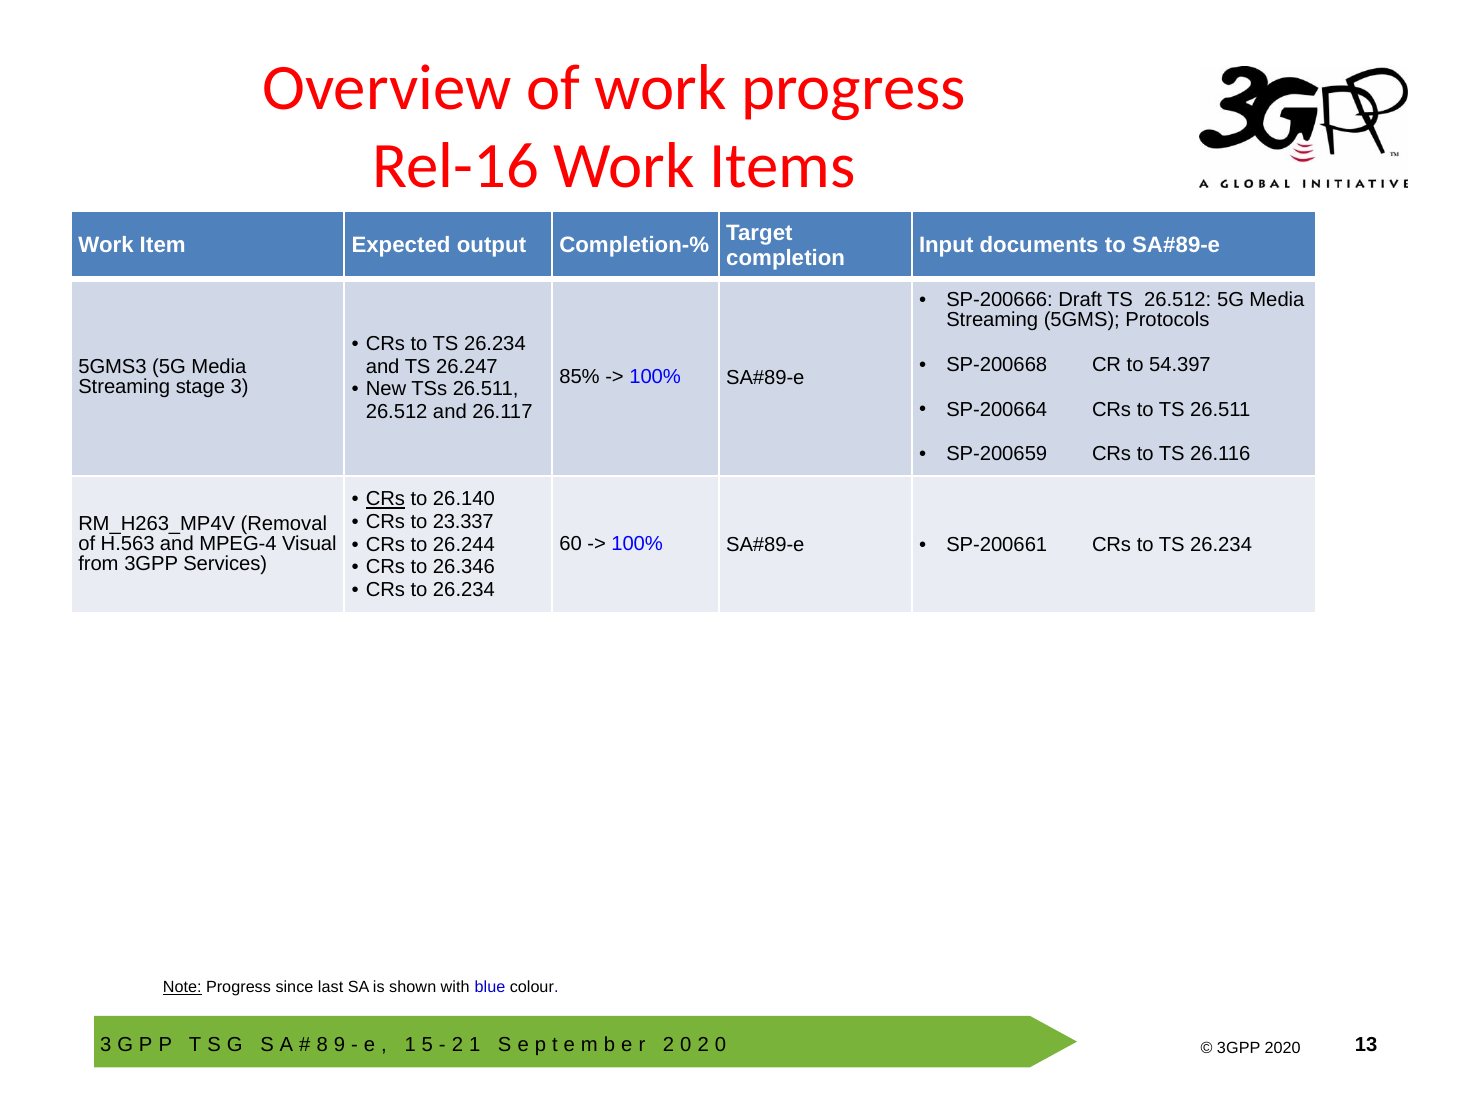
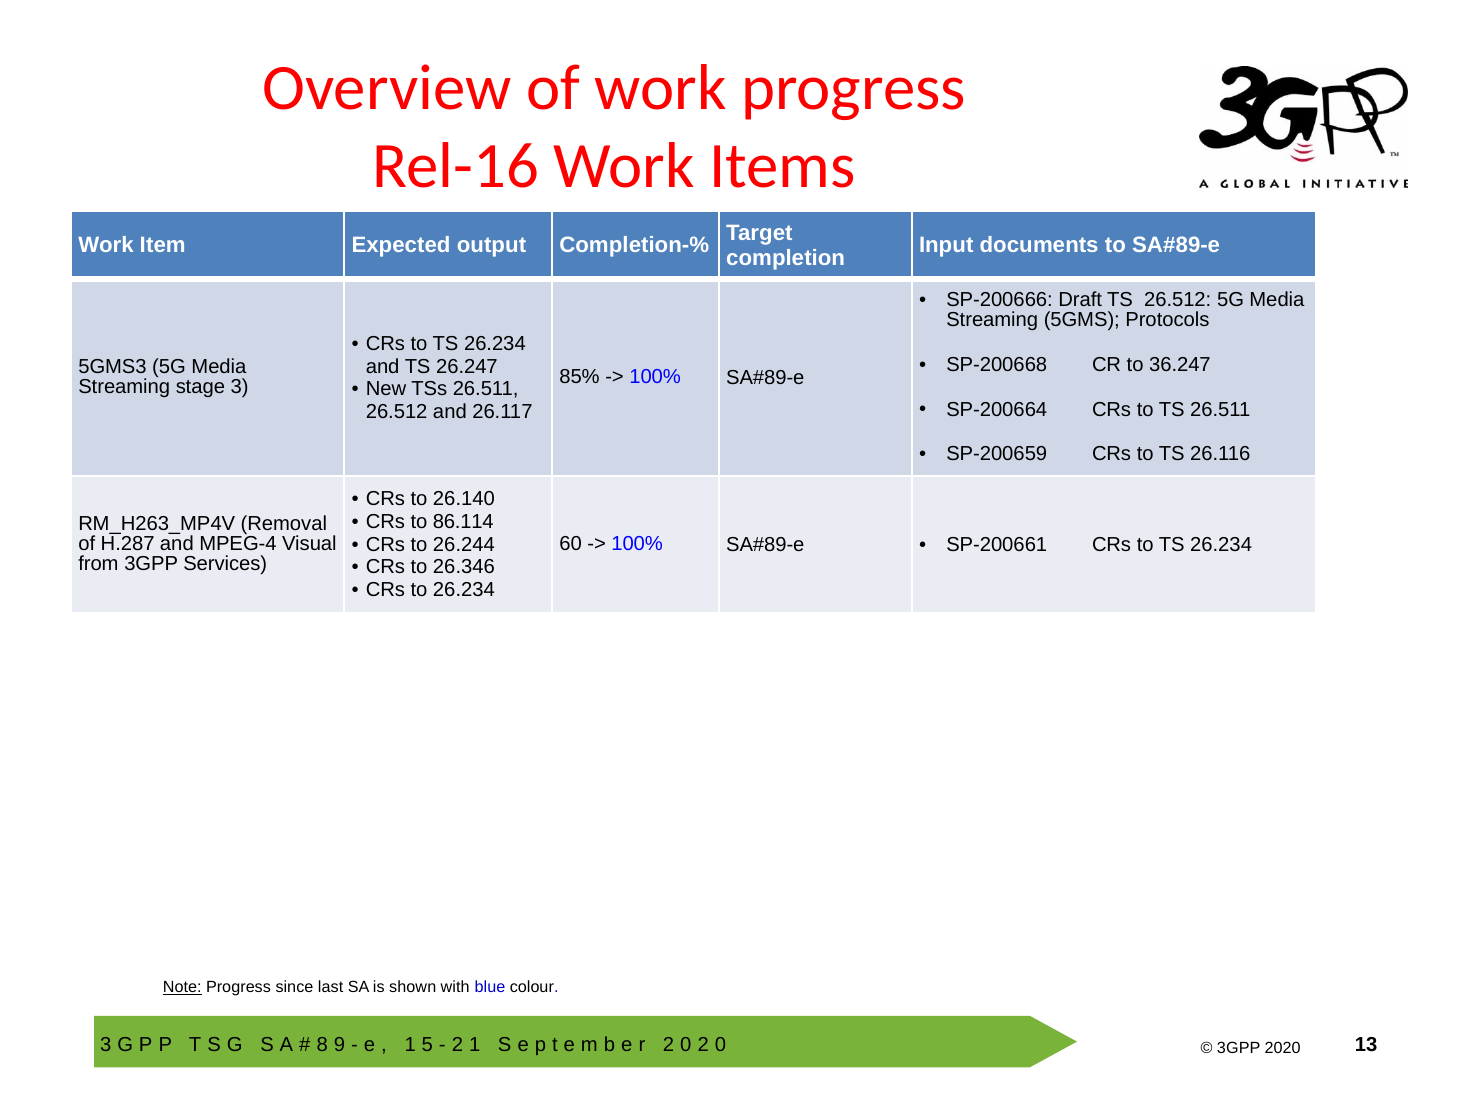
54.397: 54.397 -> 36.247 (1180, 365)
CRs underline: present -> none (385, 499)
23.337: 23.337 -> 86.114 (463, 522)
H.563: H.563 -> H.287 (128, 544)
